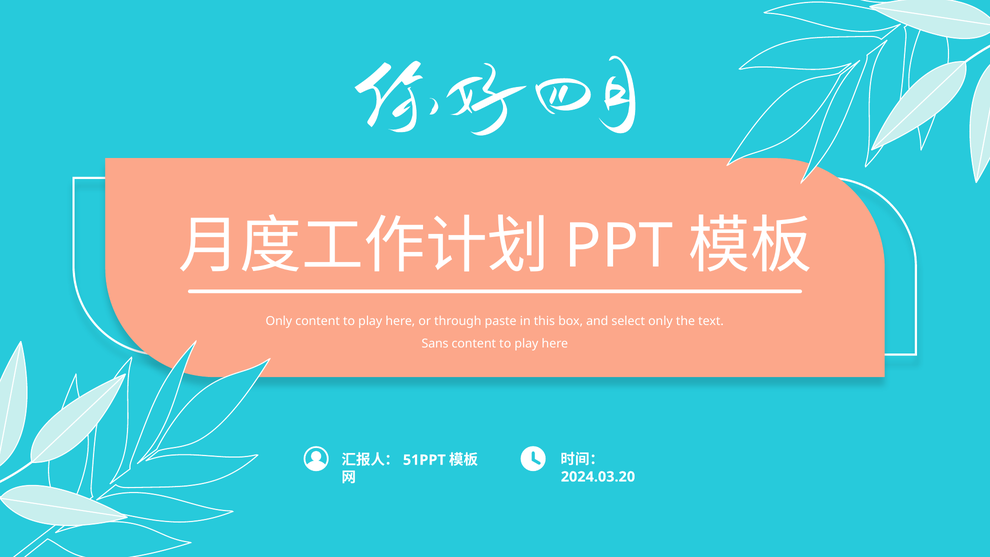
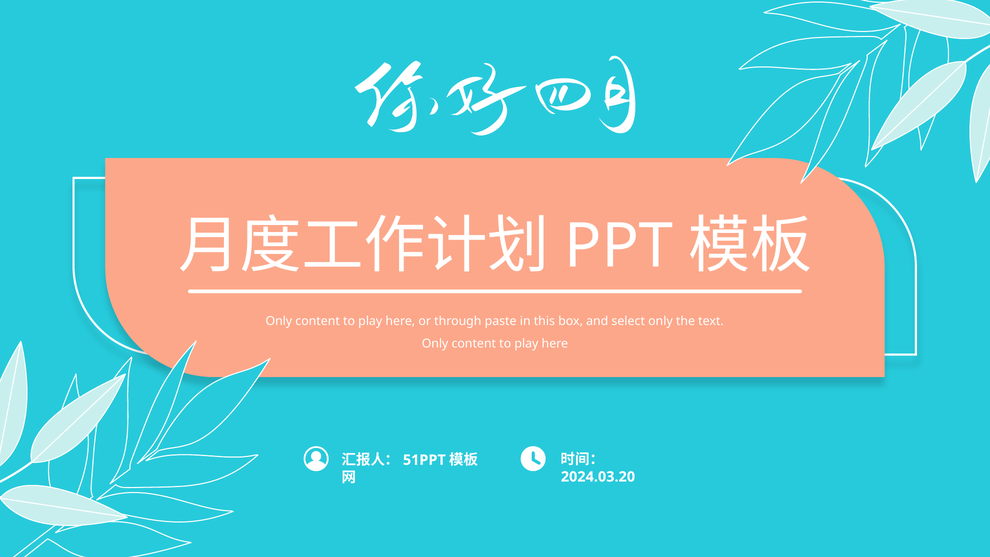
Sans: Sans -> Only (435, 344)
